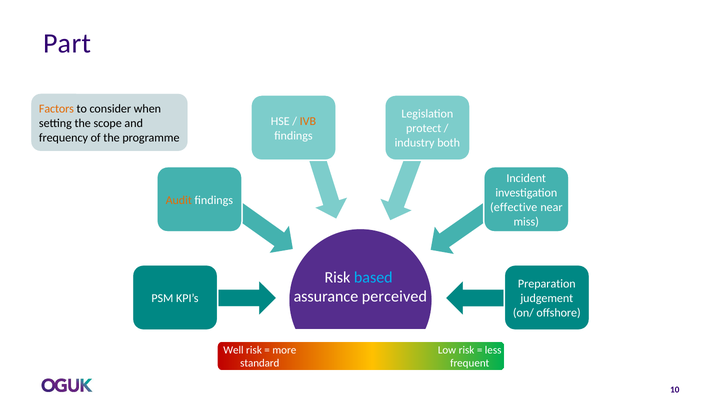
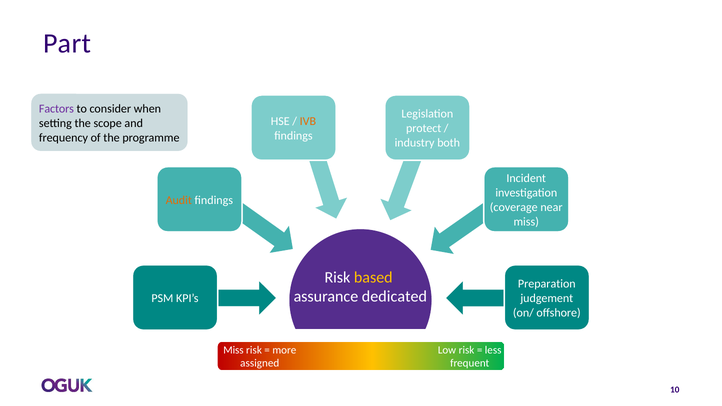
Factors colour: orange -> purple (56, 109)
effective: effective -> coverage (514, 207)
based colour: light blue -> yellow (373, 277)
perceived: perceived -> dedicated (394, 297)
Well: Well -> Miss (233, 350)
standard: standard -> assigned (260, 363)
